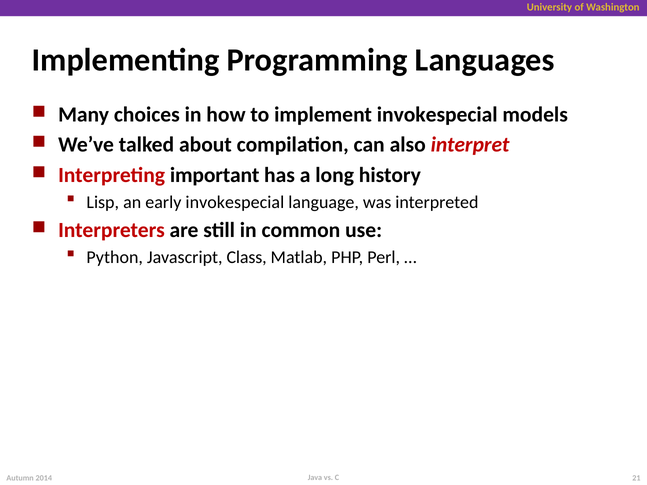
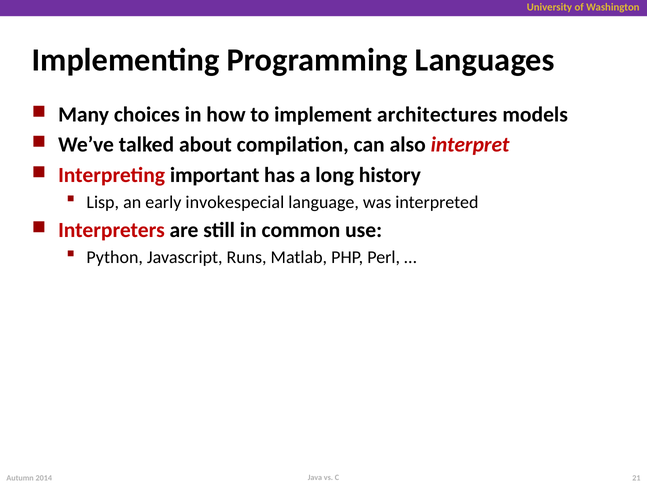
implement invokespecial: invokespecial -> architectures (437, 115)
Class: Class -> Runs (247, 258)
